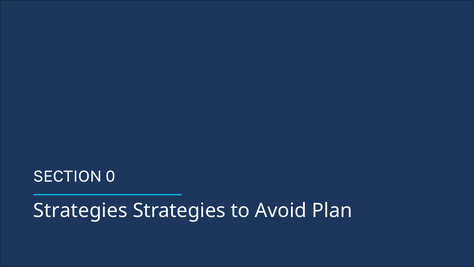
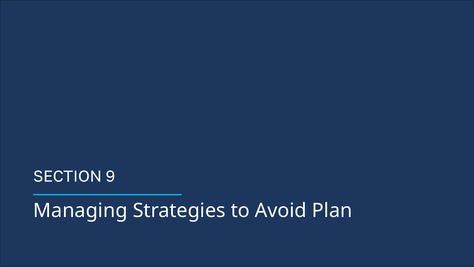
0: 0 -> 9 (110, 176)
Strategies: Strategies -> Managing (80, 210)
